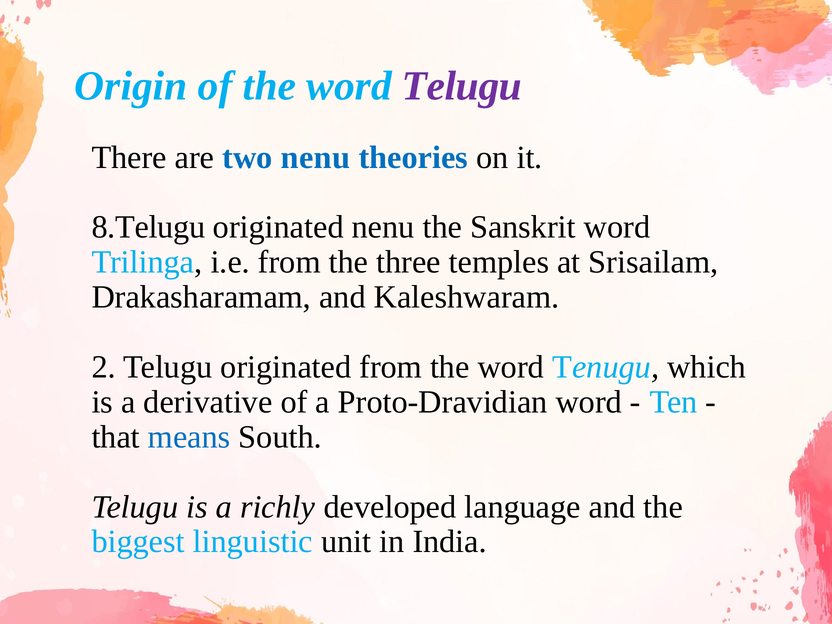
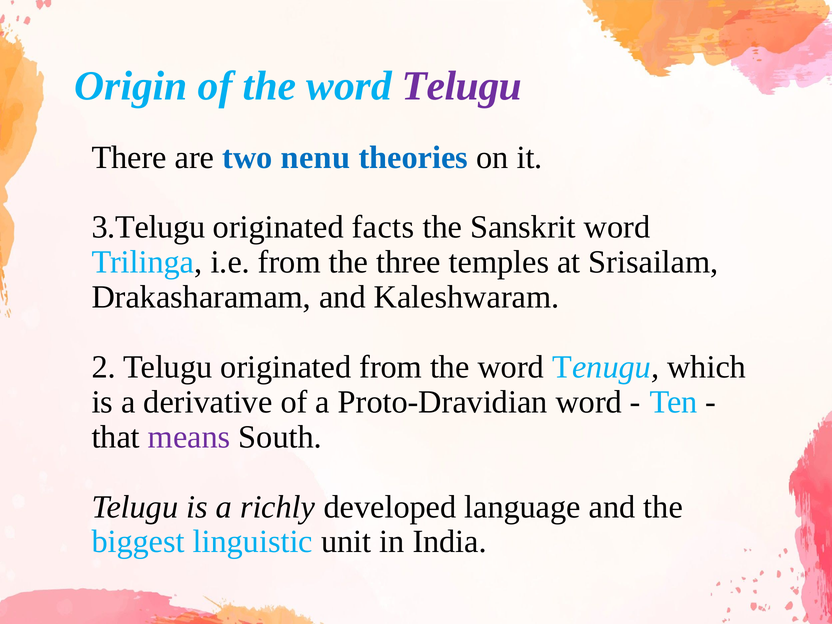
8.Telugu: 8.Telugu -> 3.Telugu (148, 227)
originated nenu: nenu -> facts (383, 227)
means colour: blue -> purple (189, 437)
